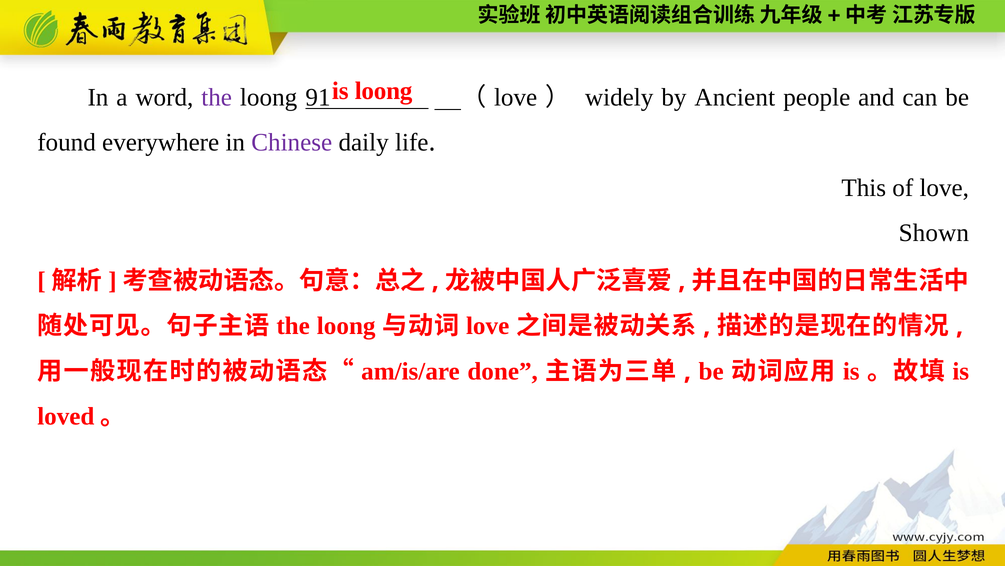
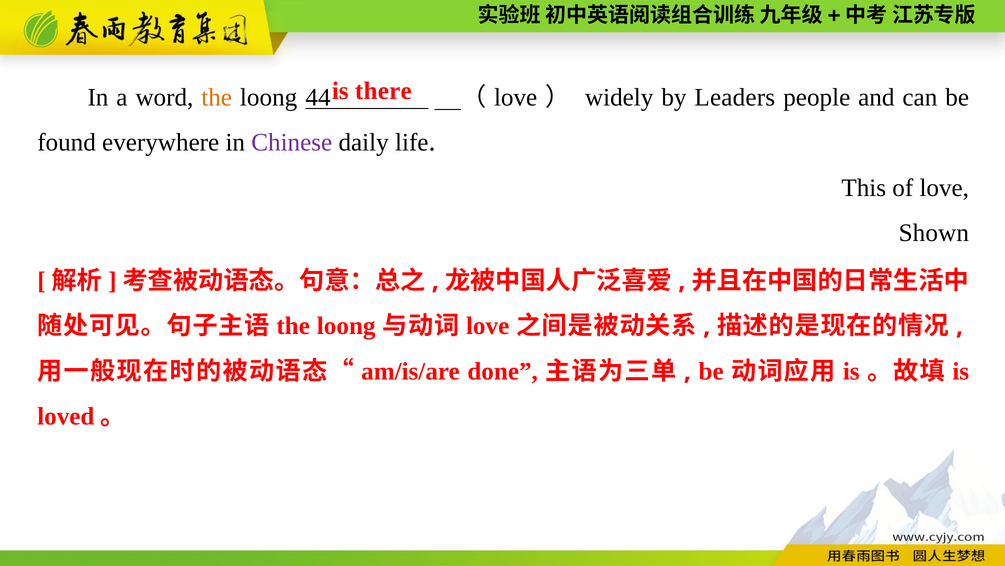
is loong: loong -> there (383, 91)
the colour: purple -> orange (217, 97)
91: 91 -> 44 (318, 97)
Ancient: Ancient -> Leaders (735, 97)
